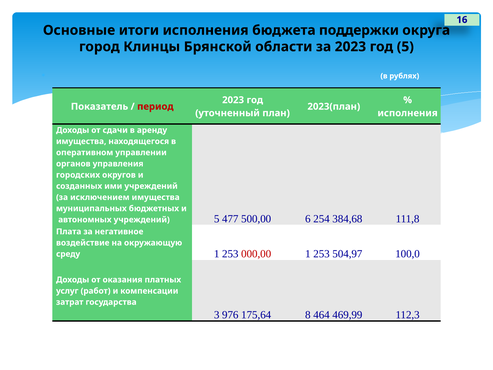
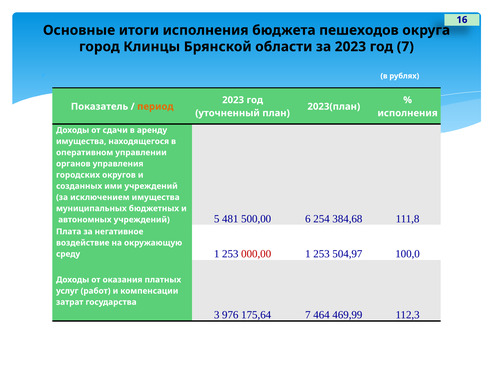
поддержки: поддержки -> пешеходов (359, 30)
год 5: 5 -> 7 (405, 47)
период colour: red -> orange (155, 106)
477: 477 -> 481 (230, 219)
175,64 8: 8 -> 7 (308, 315)
